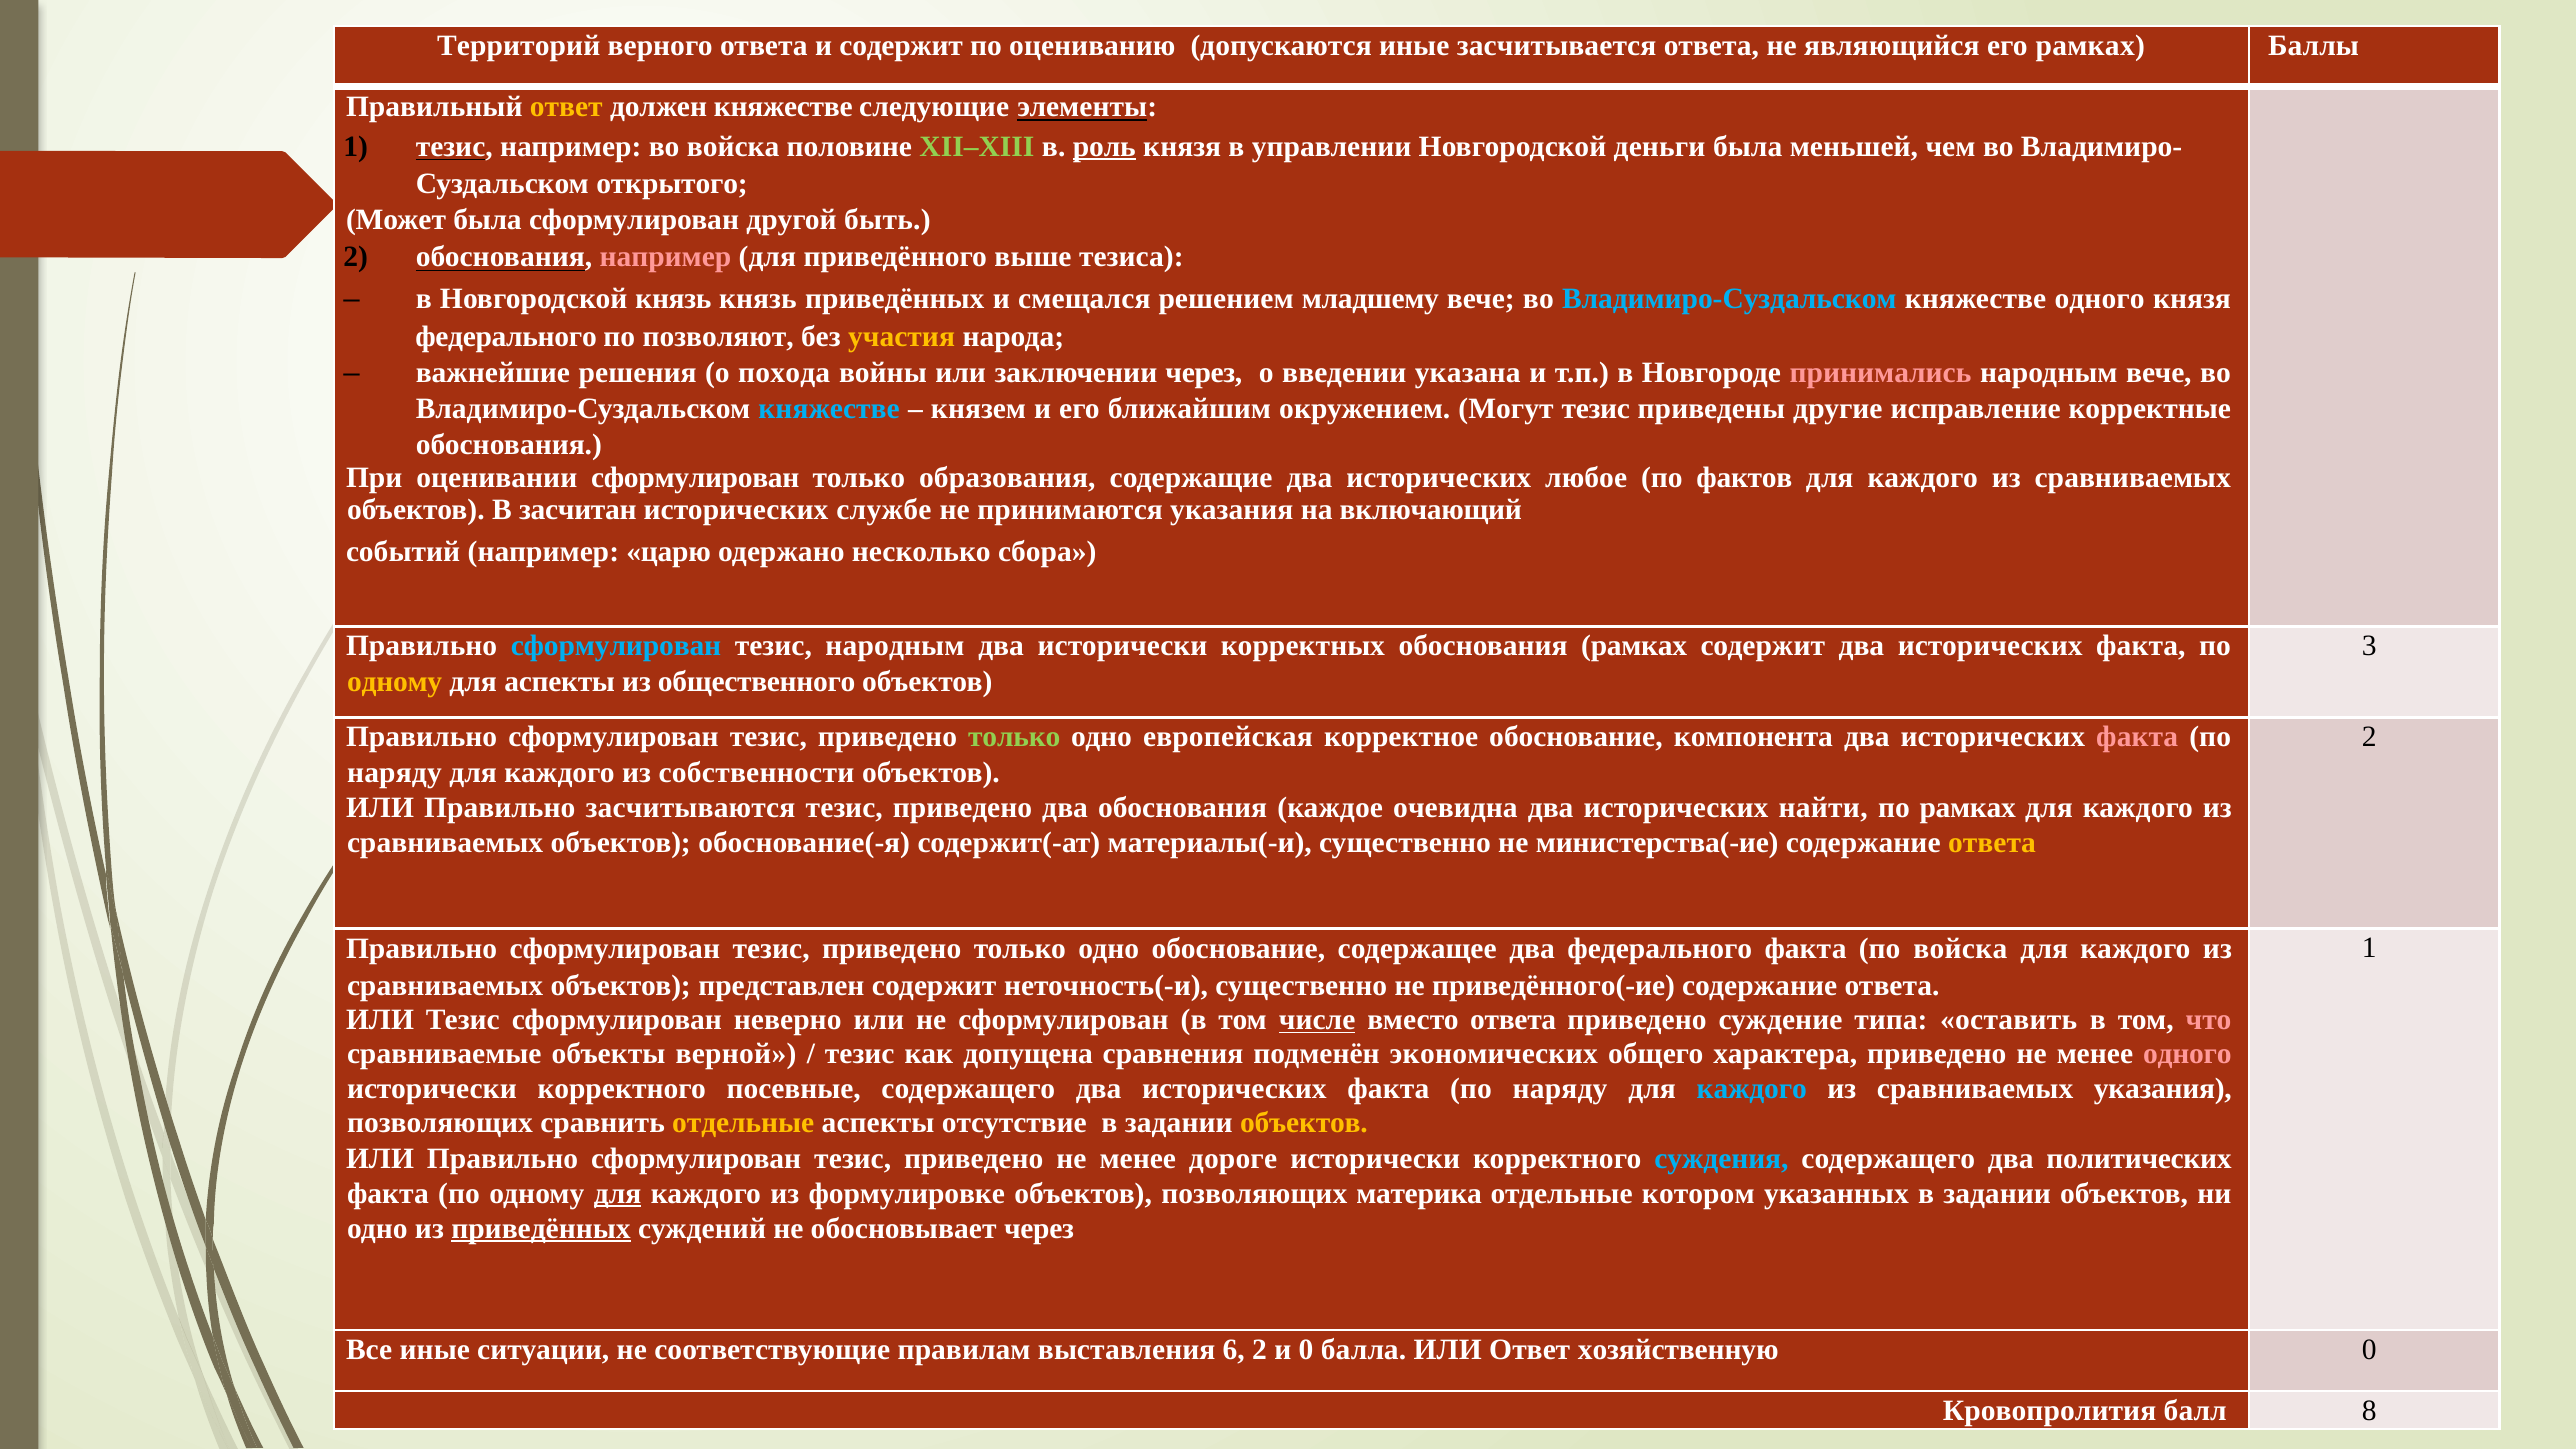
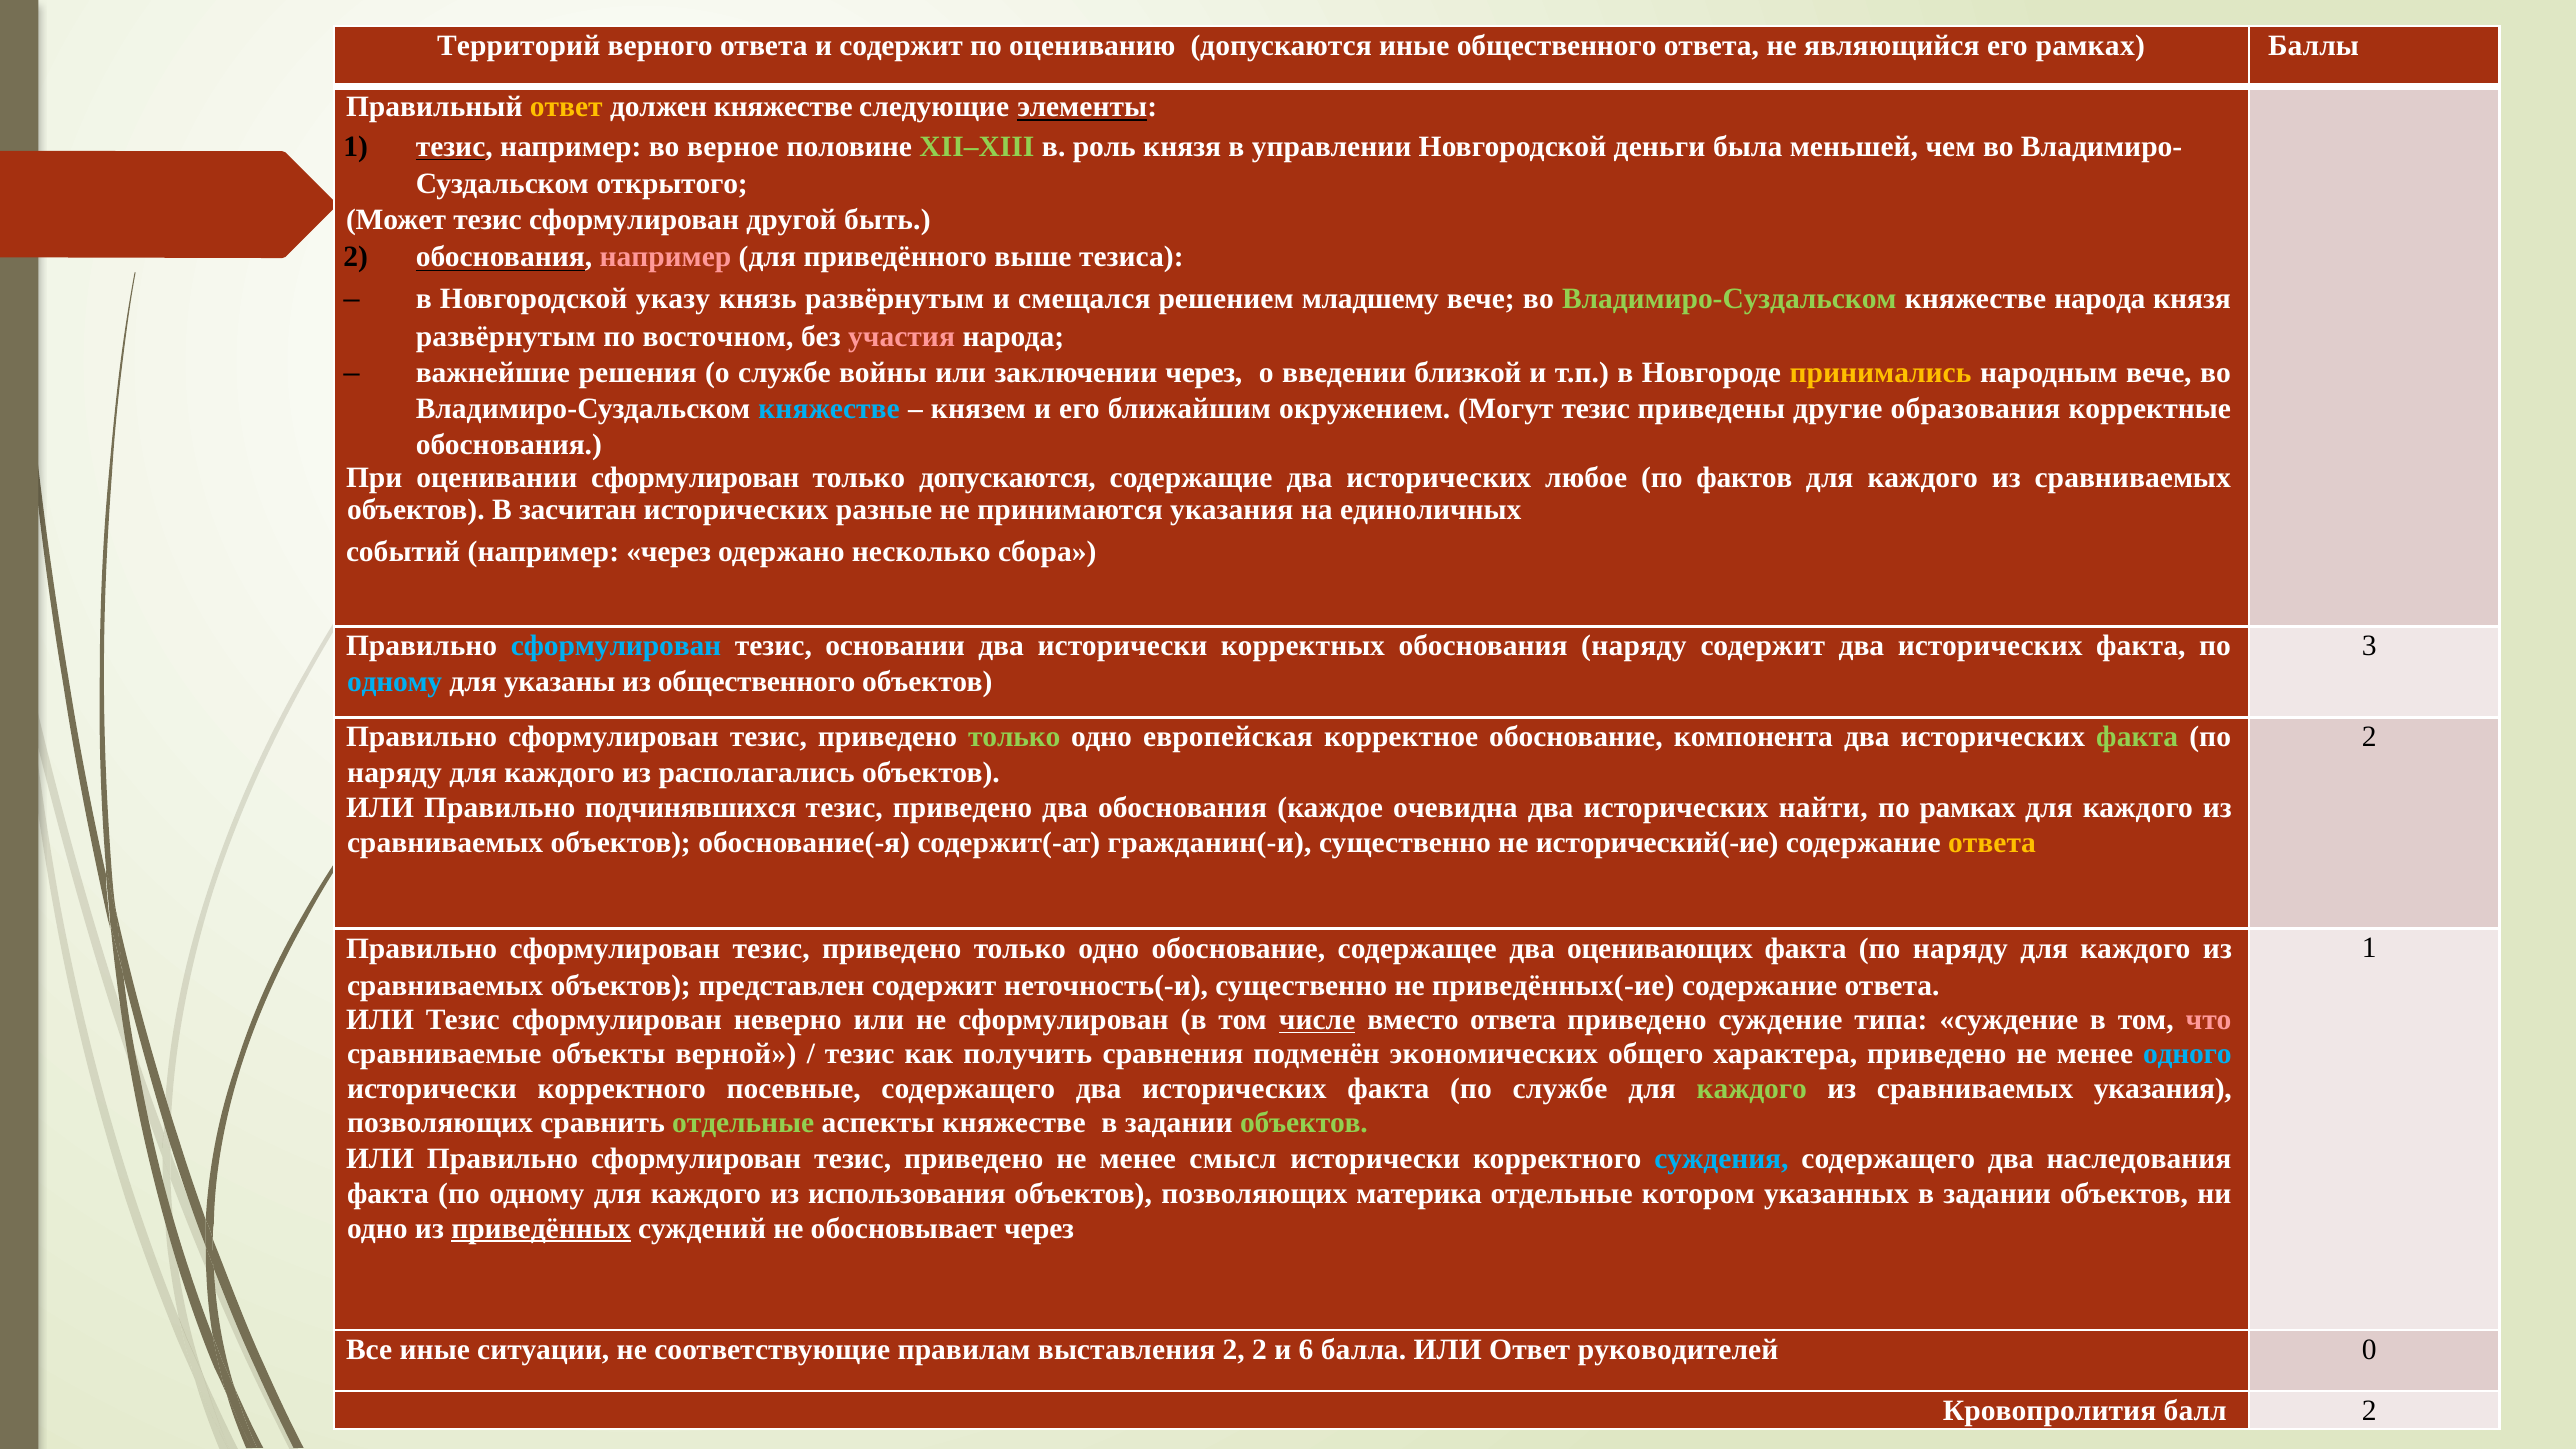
иные засчитывается: засчитывается -> общественного (1557, 46)
во войска: войска -> верное (733, 146)
роль underline: present -> none (1104, 146)
Может была: была -> тезис (488, 219)
Новгородской князь: князь -> указу (673, 298)
князь приведённых: приведённых -> развёрнутым (895, 298)
Владимиро-Суздальском colour: light blue -> light green (1729, 298)
княжестве одного: одного -> народа (2100, 298)
федерального: федерального -> развёрнутым (506, 337)
позволяют: позволяют -> восточном (718, 337)
участия colour: yellow -> pink (902, 337)
о похода: похода -> службе (784, 373)
указана: указана -> близкой (1468, 373)
принимались colour: pink -> yellow (1880, 373)
исправление: исправление -> образования (1976, 409)
только образования: образования -> допускаются (1007, 477)
службе: службе -> разные (884, 510)
включающий: включающий -> единоличных (1431, 510)
например царю: царю -> через (669, 552)
тезис народным: народным -> основании (895, 646)
обоснования рамках: рамках -> наряду (1634, 646)
одному colour: yellow -> light blue (395, 681)
для аспекты: аспекты -> указаны (560, 681)
факта colour: pink -> light green (2137, 737)
собственности: собственности -> располагались (757, 772)
засчитываются: засчитываются -> подчинявшихся (691, 807)
материалы(-и: материалы(-и -> гражданин(-и (1210, 843)
министерства(-ие: министерства(-ие -> исторический(-ие (1657, 843)
два федерального: федерального -> оценивающих (1660, 949)
войска: войска -> наряду (1960, 949)
приведённого(-ие: приведённого(-ие -> приведённых(-ие (1553, 985)
типа оставить: оставить -> суждение (2009, 1020)
допущена: допущена -> получить (1028, 1054)
одного colour: pink -> light blue (2187, 1054)
наряду: наряду -> службе (1560, 1089)
каждого colour: light blue -> light green (1752, 1089)
отдельные colour: yellow -> light green (743, 1123)
аспекты отсутствие: отсутствие -> княжестве (1014, 1123)
объектов colour: yellow -> light green (1304, 1123)
дороге: дороге -> смысл (1233, 1158)
политических: политических -> наследования (2139, 1158)
для underline: present -> none (618, 1193)
формулировке: формулировке -> использования (907, 1193)
выставления 6: 6 -> 2 (1234, 1350)
и 0: 0 -> 6 (1306, 1350)
хозяйственную: хозяйственную -> руководителей (1678, 1350)
балл 8: 8 -> 2 (2369, 1410)
